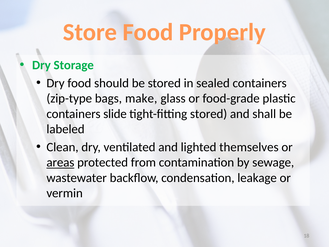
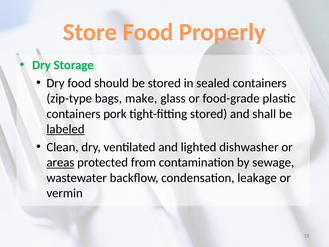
slide: slide -> pork (115, 114)
labeled underline: none -> present (66, 129)
themselves: themselves -> dishwasher (249, 147)
